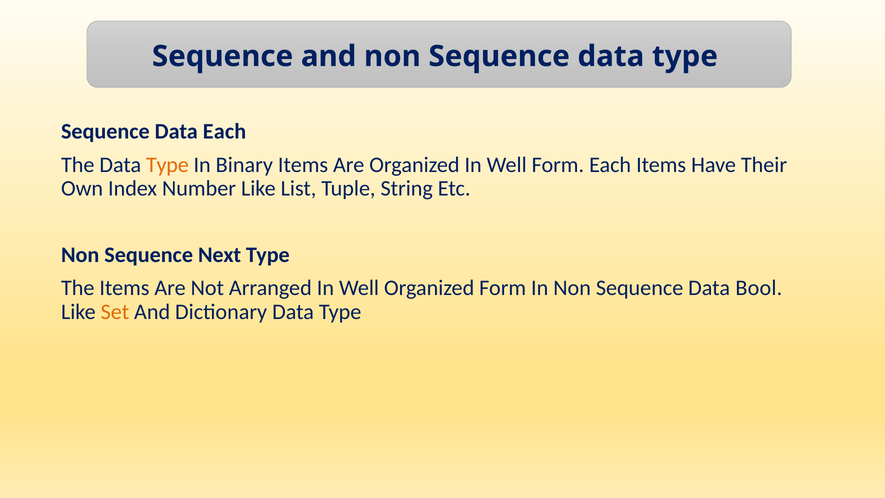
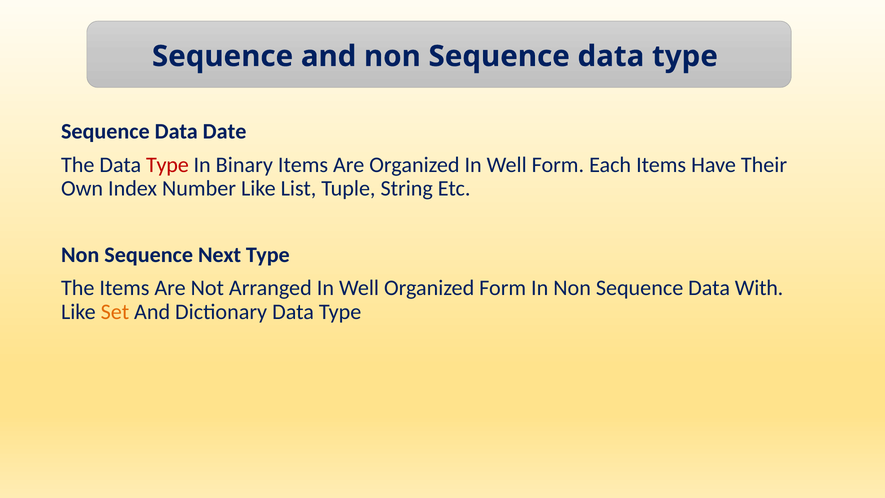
Data Each: Each -> Date (225, 132)
Type colour: orange -> red (167, 165)
Bool: Bool -> With (759, 288)
